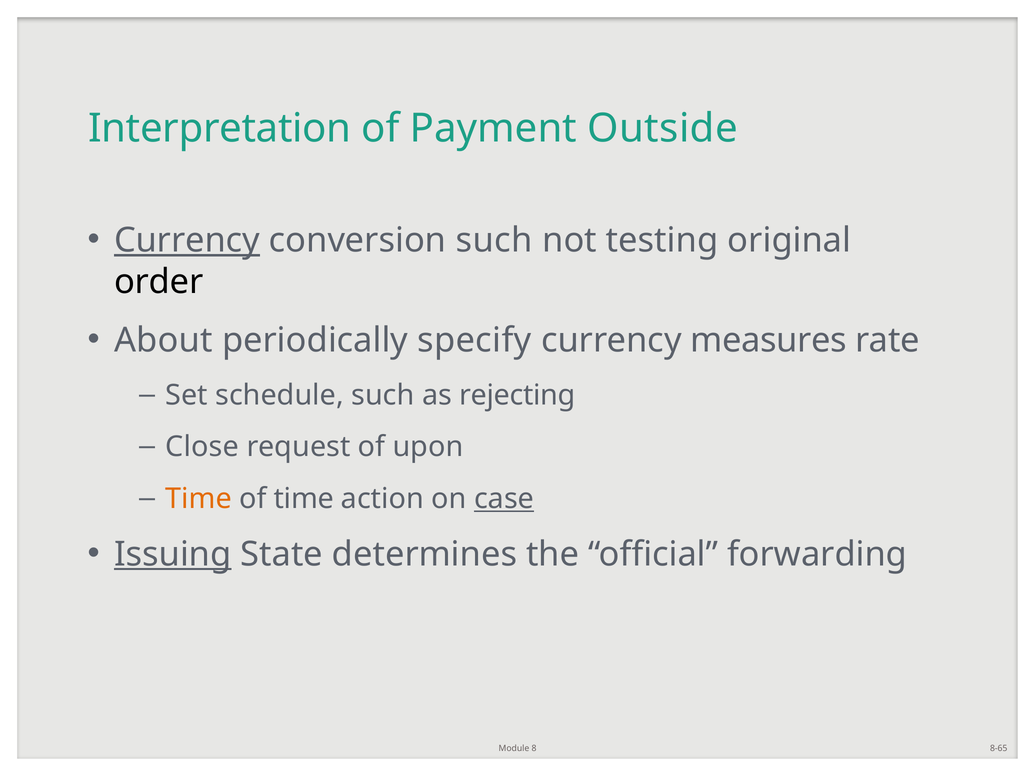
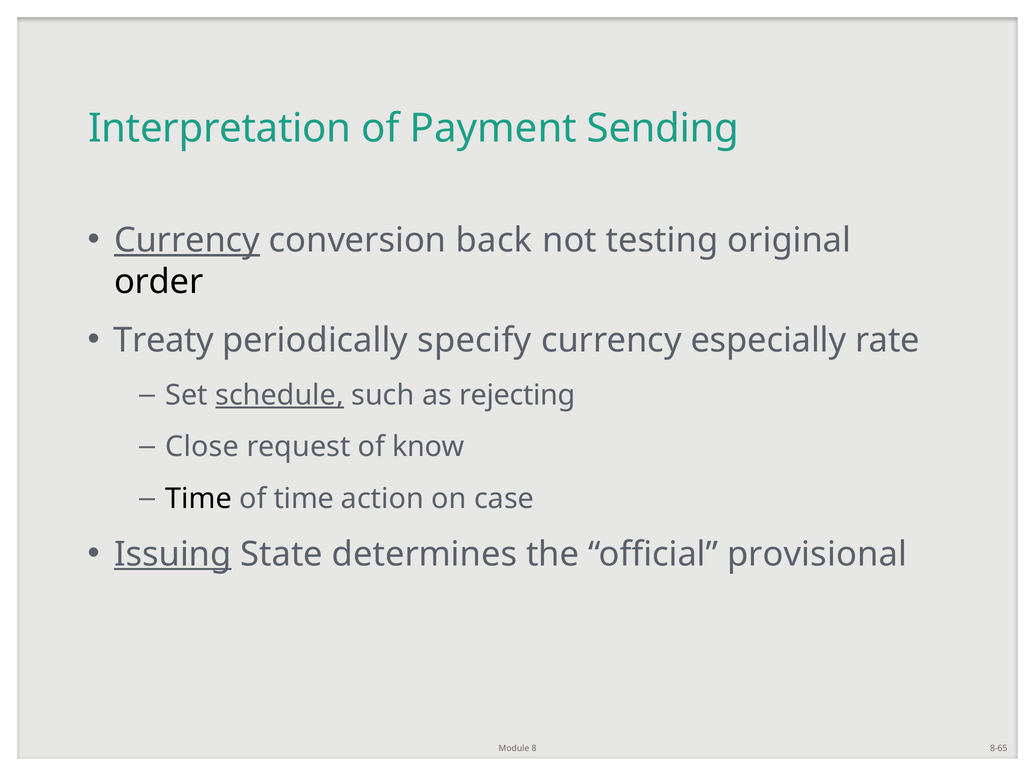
Outside: Outside -> Sending (663, 129)
conversion such: such -> back (494, 240)
About: About -> Treaty (164, 341)
measures: measures -> especially (768, 341)
schedule underline: none -> present (280, 395)
upon: upon -> know (428, 447)
Time colour: orange -> black (199, 499)
case underline: present -> none (504, 499)
forwarding: forwarding -> provisional (817, 555)
